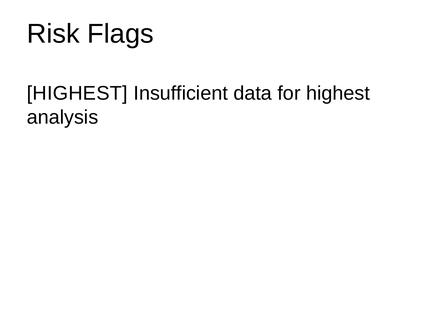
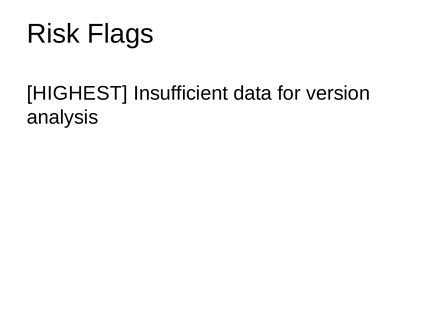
for highest: highest -> version (338, 94)
